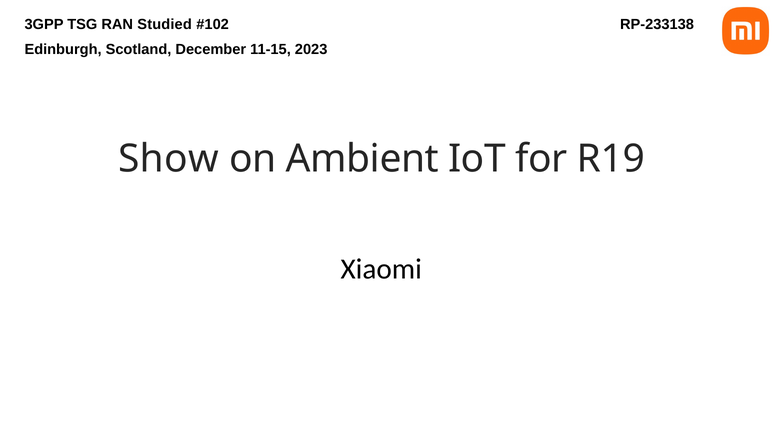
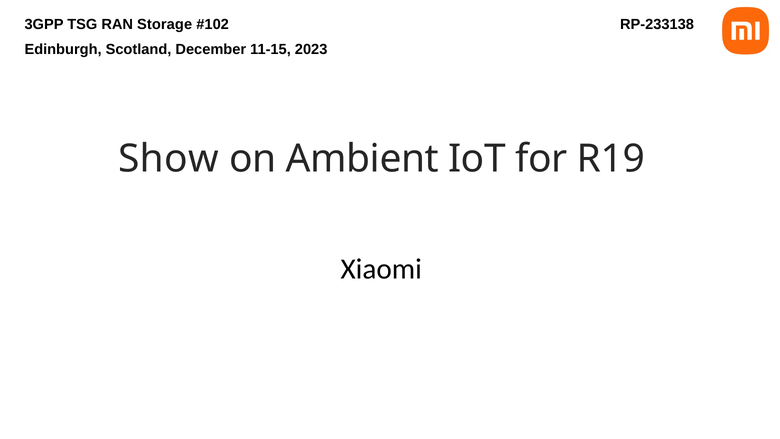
Studied: Studied -> Storage (165, 24)
